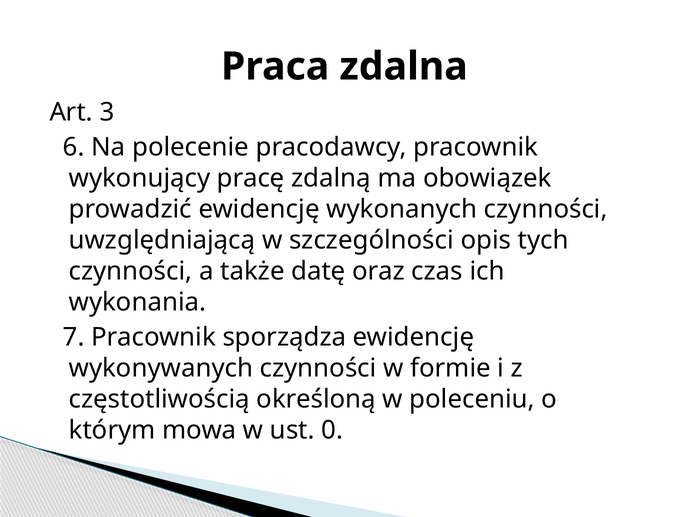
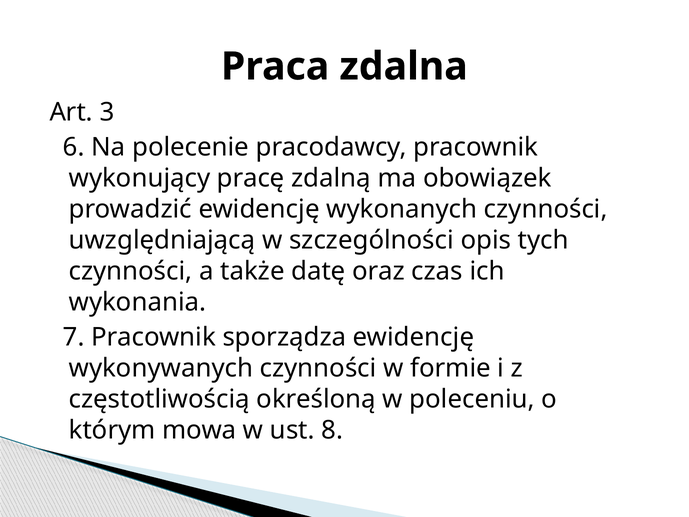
0: 0 -> 8 (332, 430)
